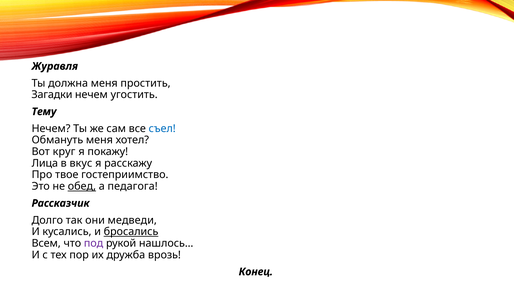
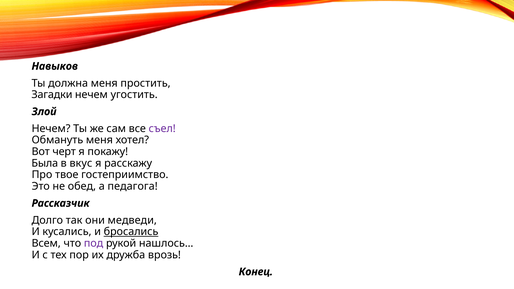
Журавля: Журавля -> Навыков (55, 66)
Тему: Тему -> Злой (44, 112)
съел colour: blue -> purple (162, 129)
круг: круг -> черт (64, 152)
Лица: Лица -> Была (45, 163)
обед underline: present -> none (82, 186)
